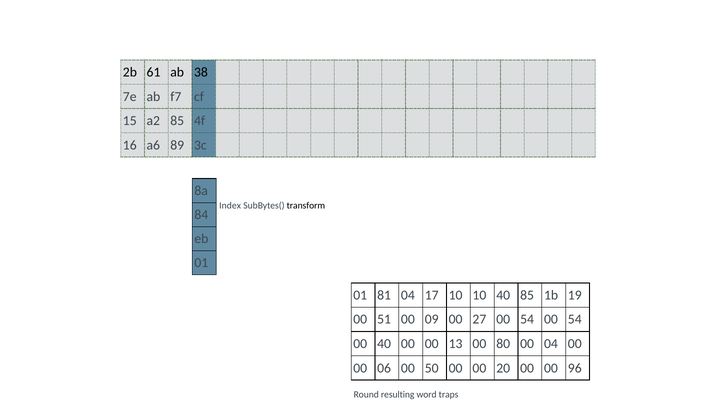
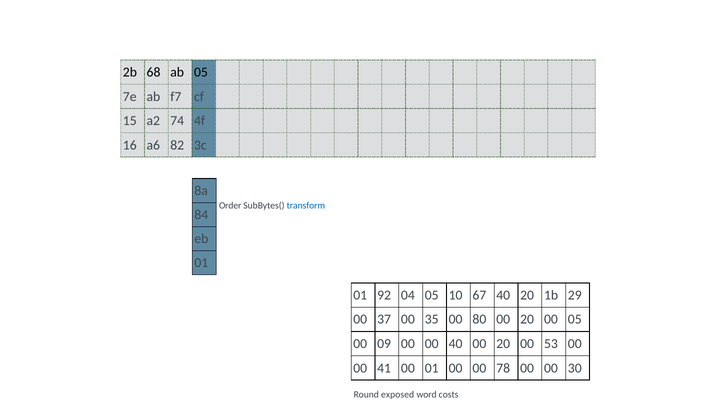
61: 61 -> 68 (154, 72)
ab 38: 38 -> 05 (201, 72)
a2 85: 85 -> 74 (177, 121)
89: 89 -> 82 (177, 145)
Index: Index -> Order (230, 205)
transform colour: black -> blue (306, 205)
81: 81 -> 92 (384, 295)
04 17: 17 -> 05 (432, 295)
10 10: 10 -> 67 (479, 295)
40 85: 85 -> 20 (527, 295)
19: 19 -> 29 (575, 295)
51: 51 -> 37 (384, 319)
09: 09 -> 35 (432, 319)
27: 27 -> 80 (479, 319)
54: 54 -> 20 (527, 319)
54: 54 -> 05 (575, 319)
00 40: 40 -> 09 (384, 343)
00 13: 13 -> 40 (456, 343)
80: 80 -> 20 (503, 343)
00 04: 04 -> 53 (551, 343)
06: 06 -> 41 (384, 368)
00 50: 50 -> 01 (432, 368)
20: 20 -> 78 (503, 368)
96: 96 -> 30 (575, 368)
resulting: resulting -> exposed (398, 394)
traps: traps -> costs (449, 394)
